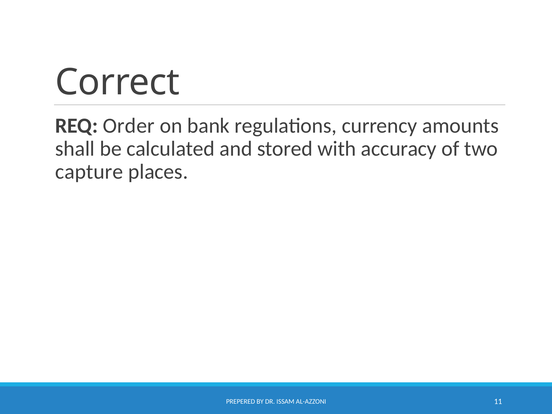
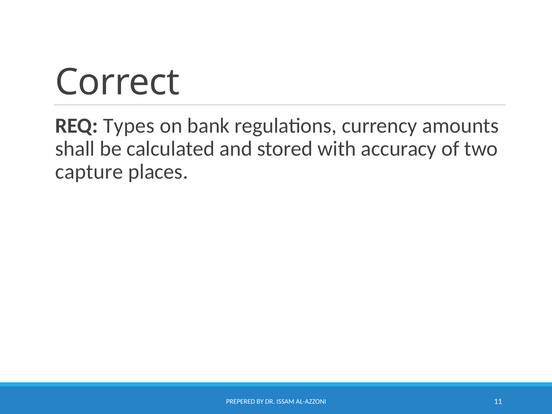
Order: Order -> Types (129, 126)
